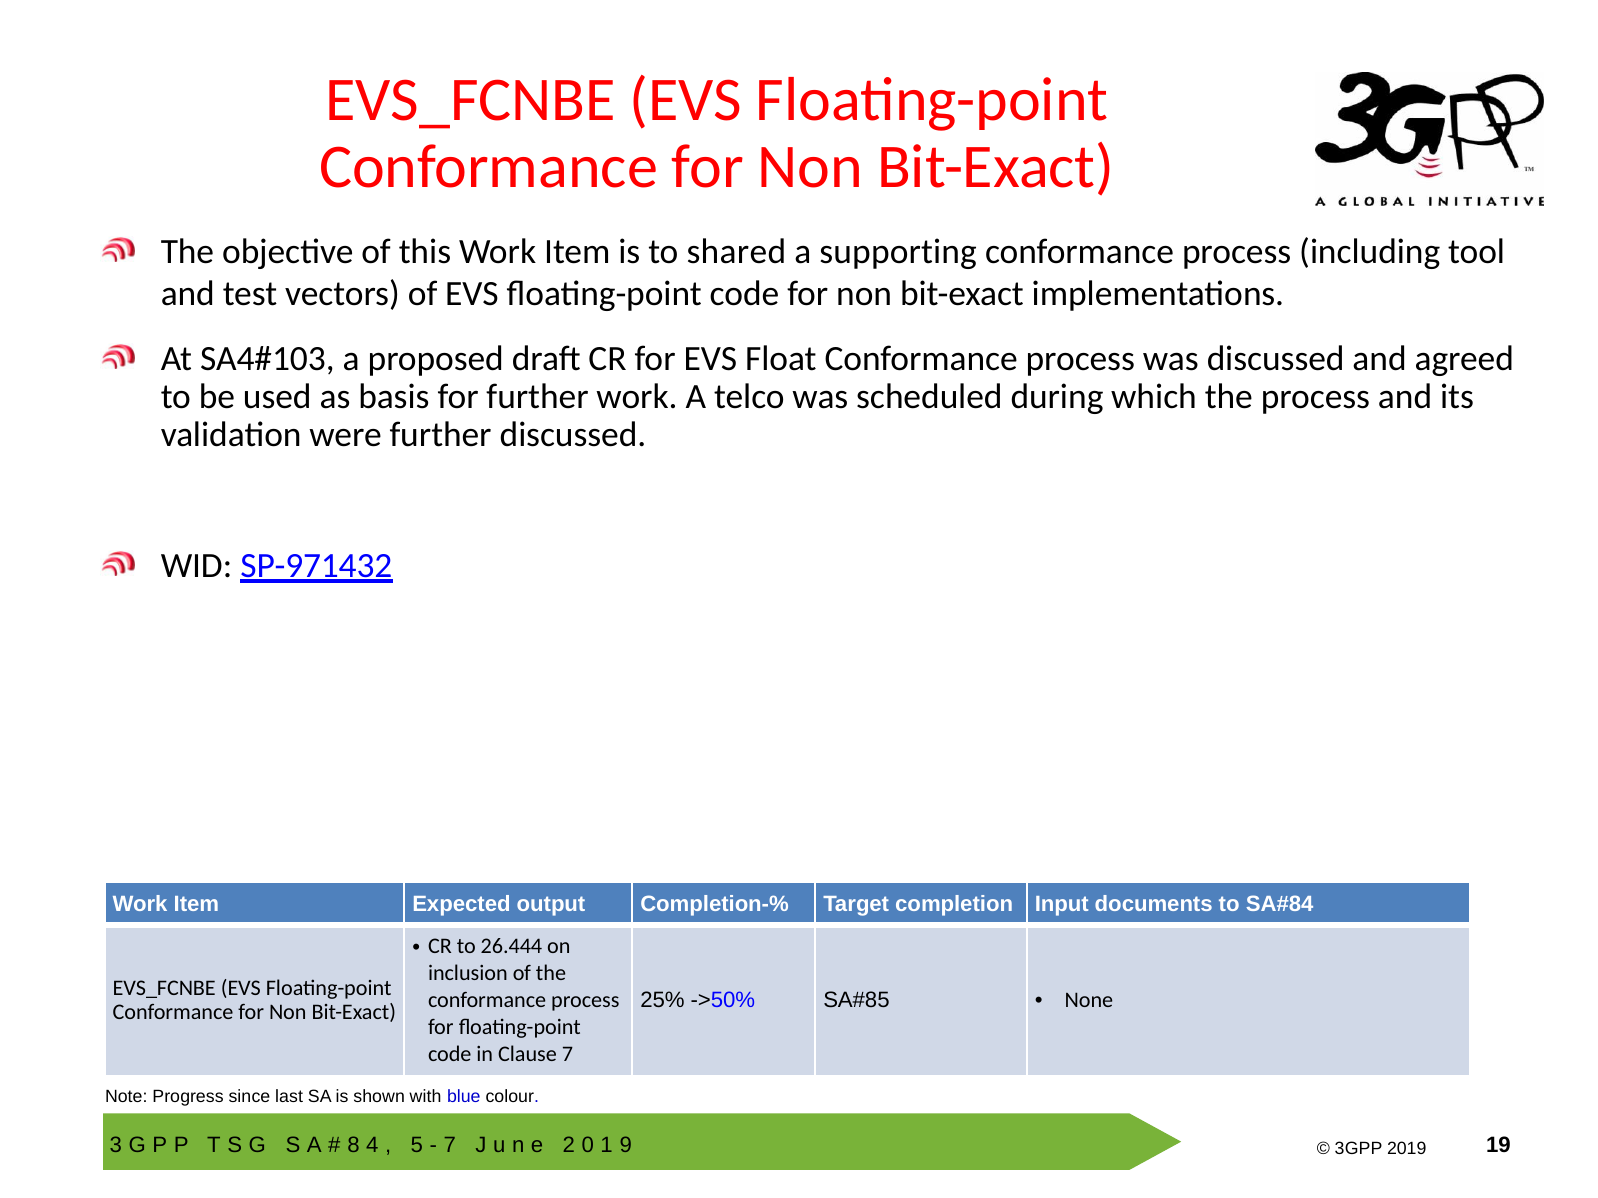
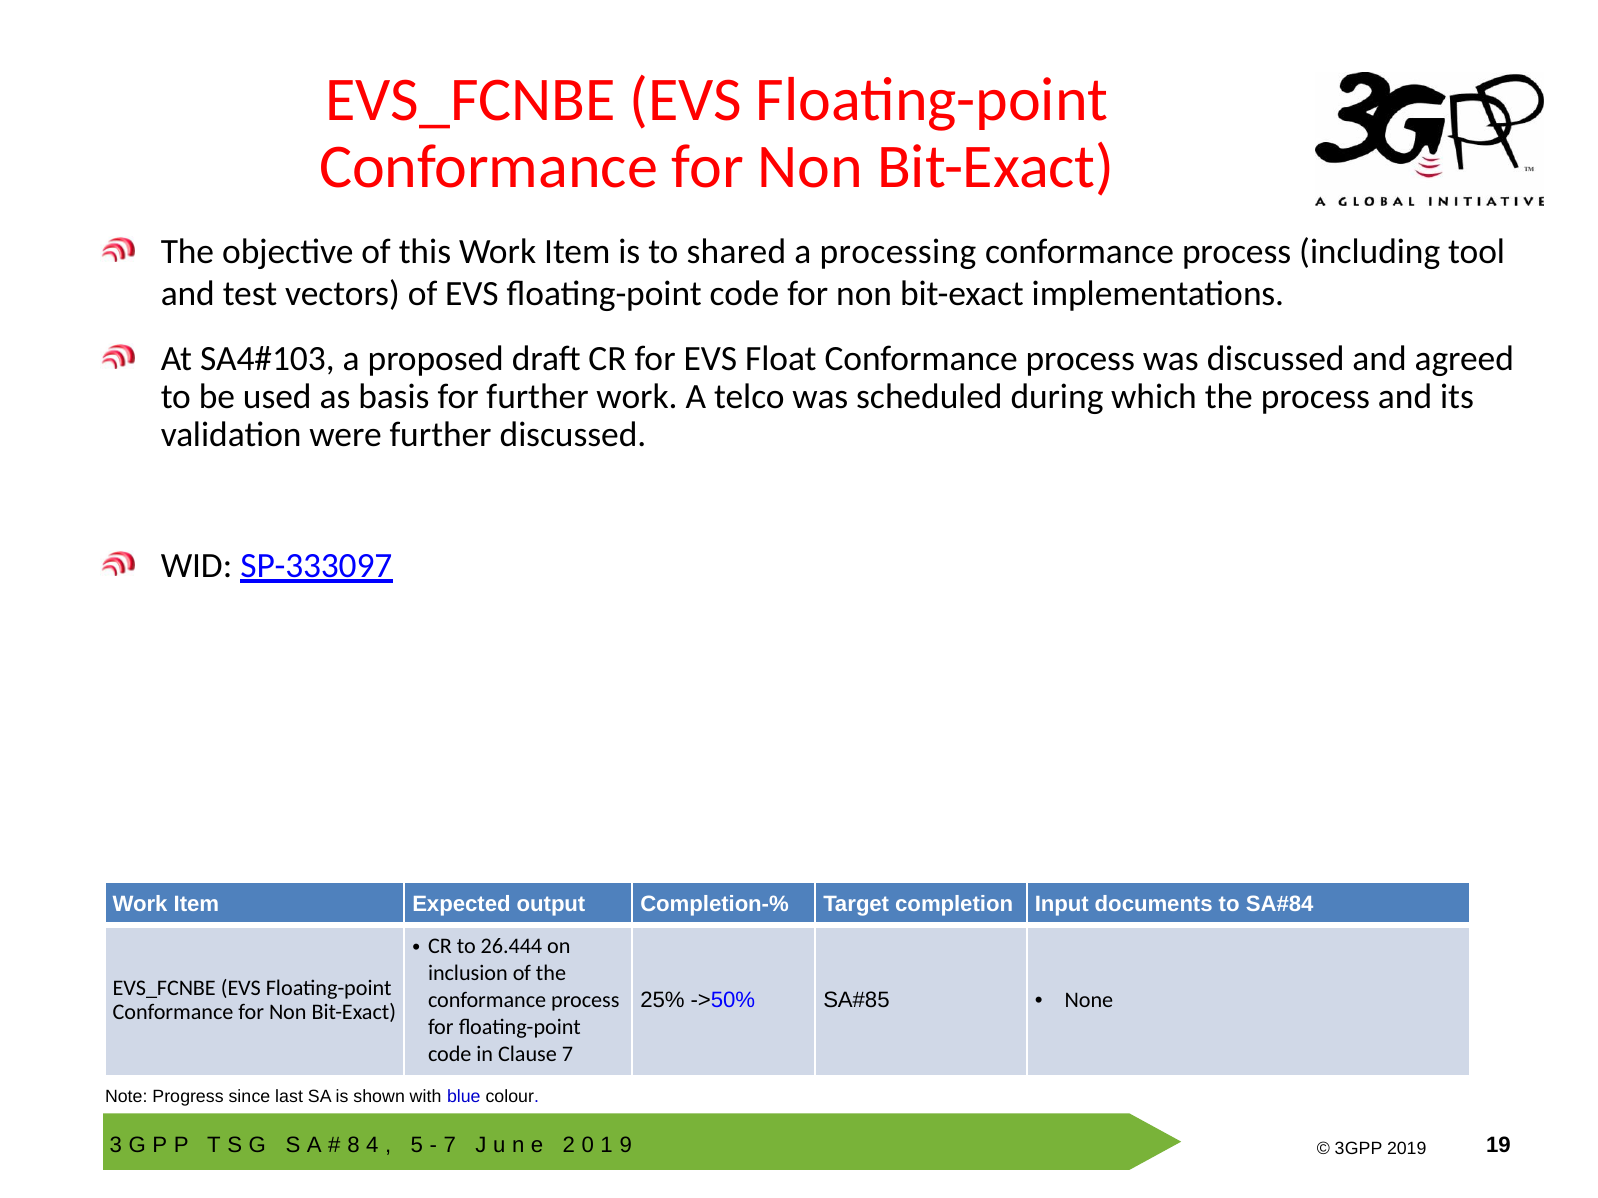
supporting: supporting -> processing (898, 252)
SP-971432: SP-971432 -> SP-333097 (316, 566)
